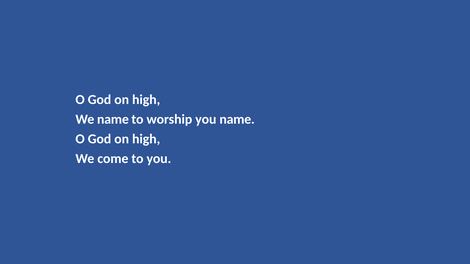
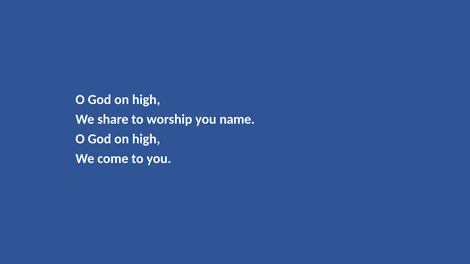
We name: name -> share (113, 120)
